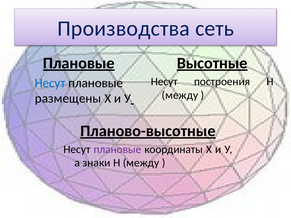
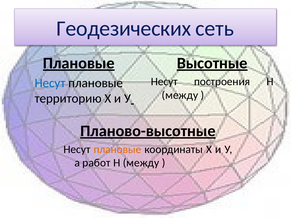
Производства: Производства -> Геодезических (124, 28)
размещены: размещены -> территорию (68, 99)
плановые colour: purple -> orange (117, 149)
знаки: знаки -> работ (96, 163)
